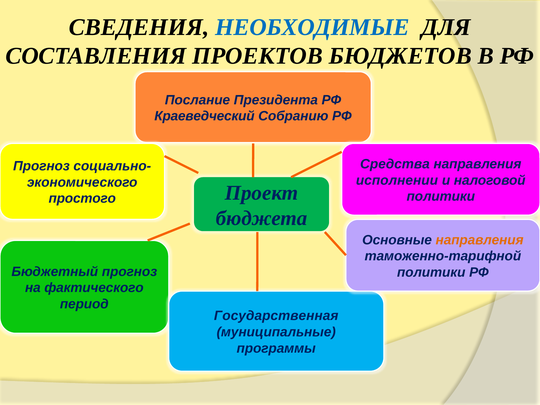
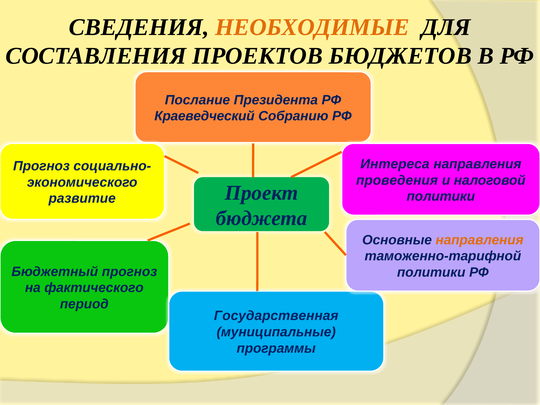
НЕОБХОДИМЫЕ colour: blue -> orange (312, 27)
Средства: Средства -> Интереса (395, 164)
исполнении: исполнении -> проведения (397, 180)
простого: простого -> развитие (82, 199)
